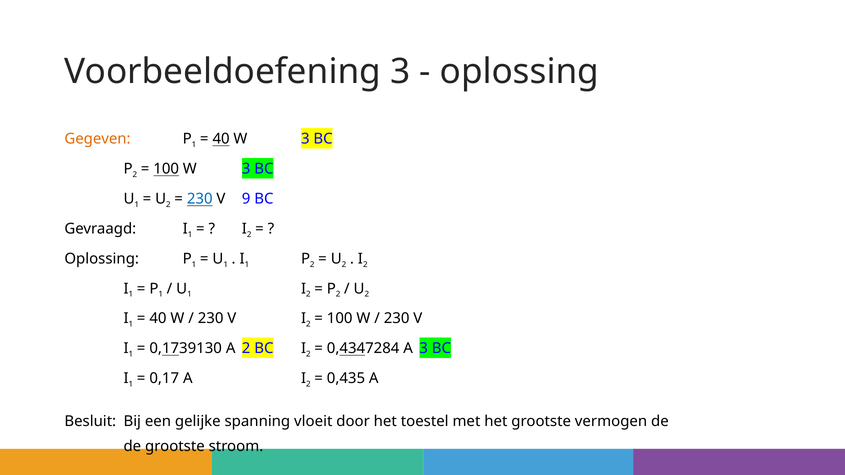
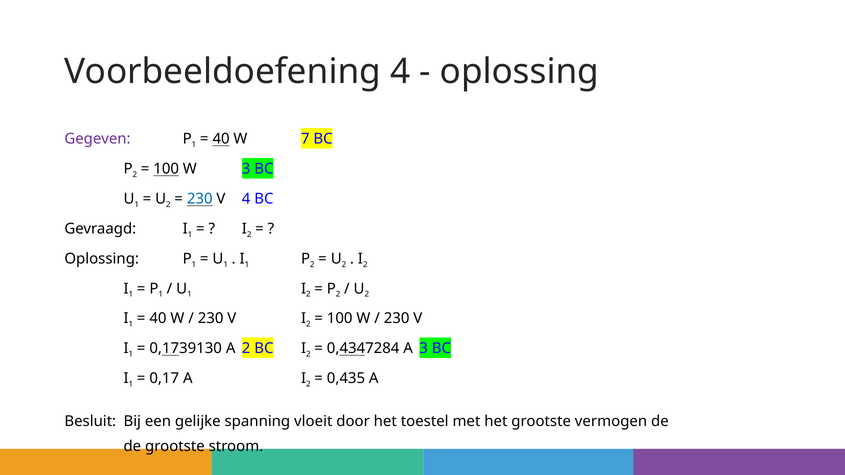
Voorbeeldoefening 3: 3 -> 4 (400, 72)
Gegeven colour: orange -> purple (97, 139)
40 W 3: 3 -> 7 (305, 139)
V 9: 9 -> 4 (246, 199)
